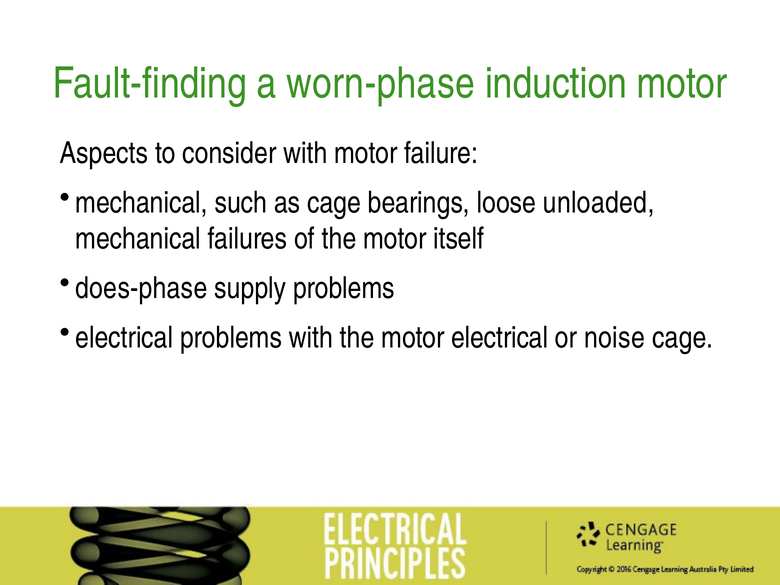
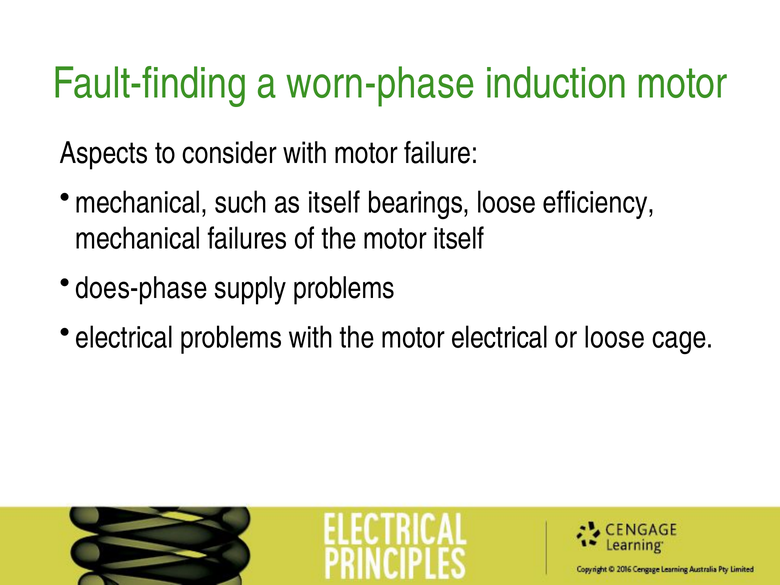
as cage: cage -> itself (334, 202)
unloaded: unloaded -> efficiency (599, 202)
or noise: noise -> loose (615, 338)
